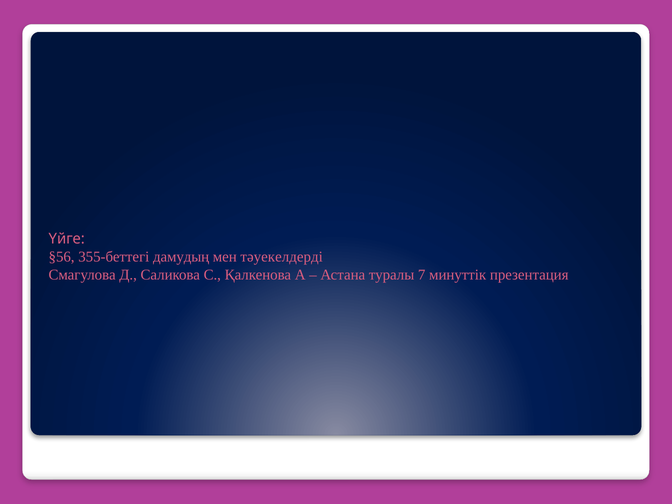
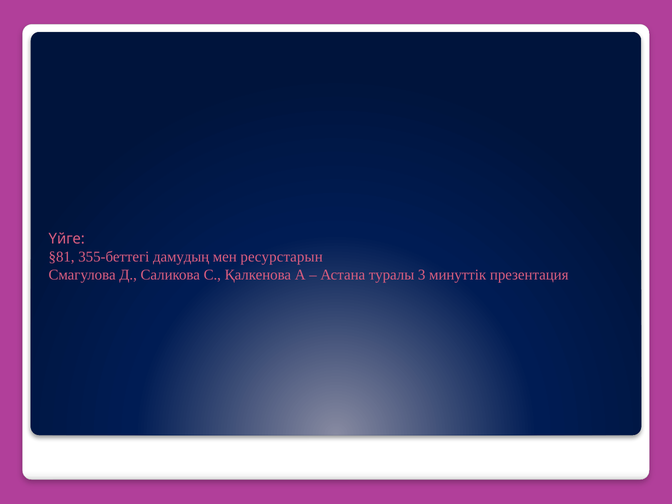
§56: §56 -> §81 (62, 257)
тәуекелдерді: тәуекелдерді -> ресурстарын (282, 257)
7: 7 -> 3 (422, 275)
